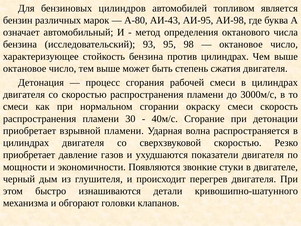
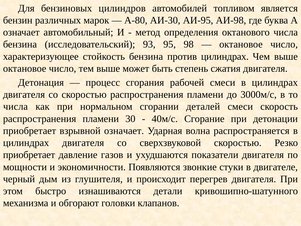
АИ-43: АИ-43 -> АИ-30 (165, 20)
смеси: смеси -> числа (16, 107)
окраску: окраску -> деталей (203, 107)
взрывной пламени: пламени -> означает (124, 131)
